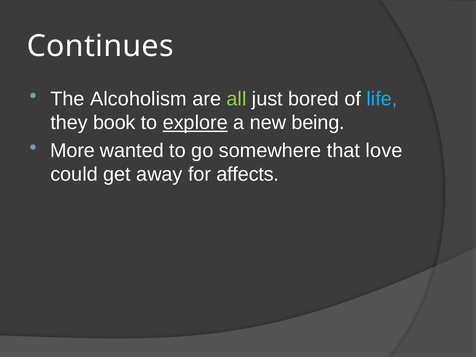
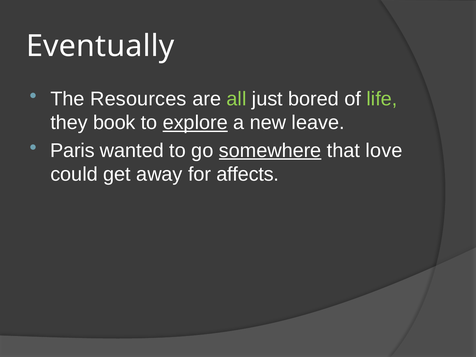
Continues: Continues -> Eventually (100, 46)
Alcoholism: Alcoholism -> Resources (138, 99)
life colour: light blue -> light green (382, 99)
being: being -> leave (318, 123)
More: More -> Paris (72, 150)
somewhere underline: none -> present (270, 150)
